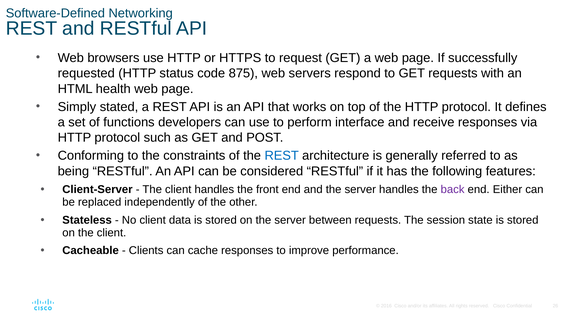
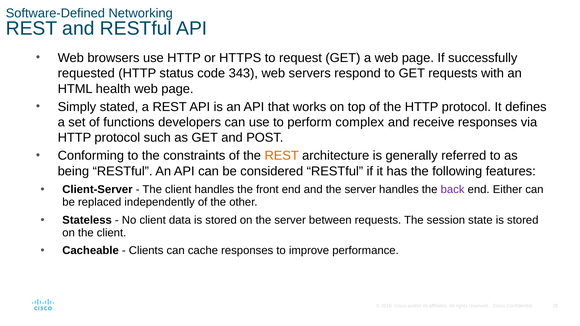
875: 875 -> 343 (243, 73)
interface: interface -> complex (360, 122)
REST colour: blue -> orange (282, 156)
